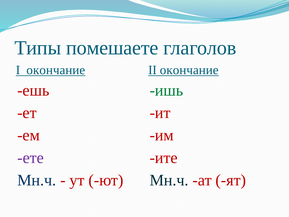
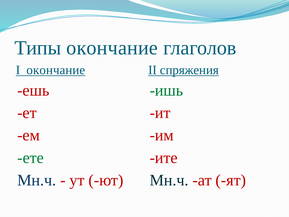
Типы помешаете: помешаете -> окончание (112, 48)
II окончание: окончание -> спряжения (189, 70)
ете colour: purple -> green (31, 158)
